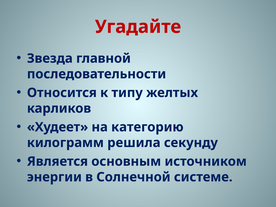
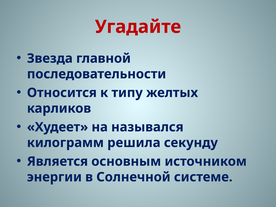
категорию: категорию -> назывался (147, 127)
